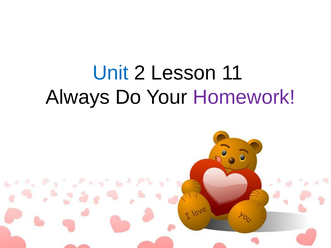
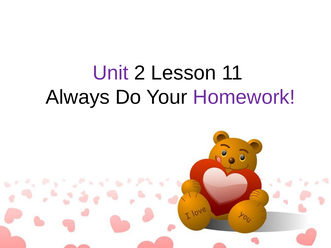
Unit colour: blue -> purple (111, 73)
